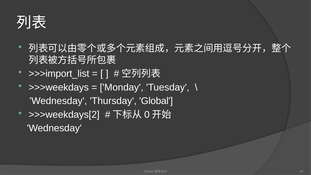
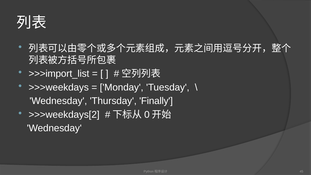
Global: Global -> Finally (156, 101)
